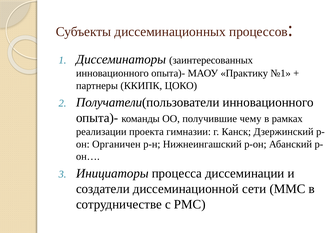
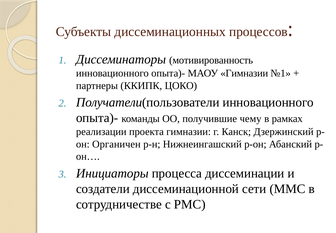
заинтересованных: заинтересованных -> мотивированность (211, 60)
МАОУ Практику: Практику -> Гимназии (244, 73)
